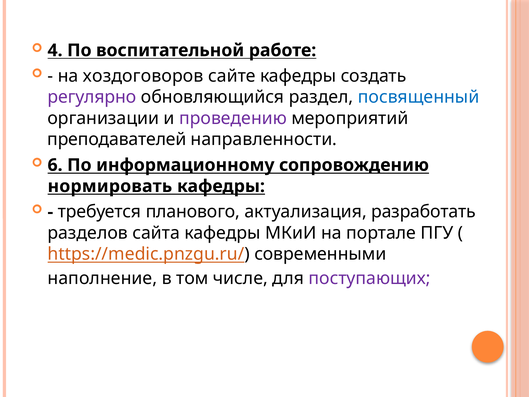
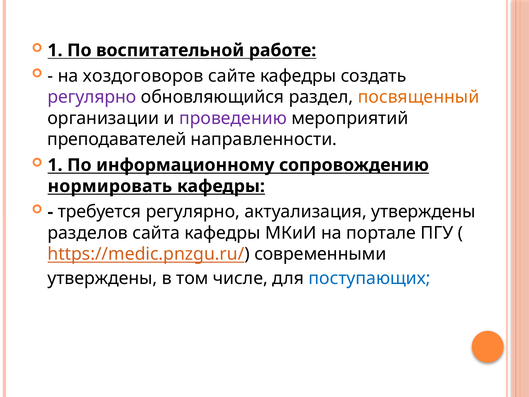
4: 4 -> 1 (55, 50)
посвященный colour: blue -> orange (419, 97)
6: 6 -> 1 (55, 165)
требуется планового: планового -> регулярно (193, 212)
актуализация разработать: разработать -> утверждены (423, 212)
наполнение: наполнение -> утверждены (102, 278)
поступающих colour: purple -> blue (370, 278)
